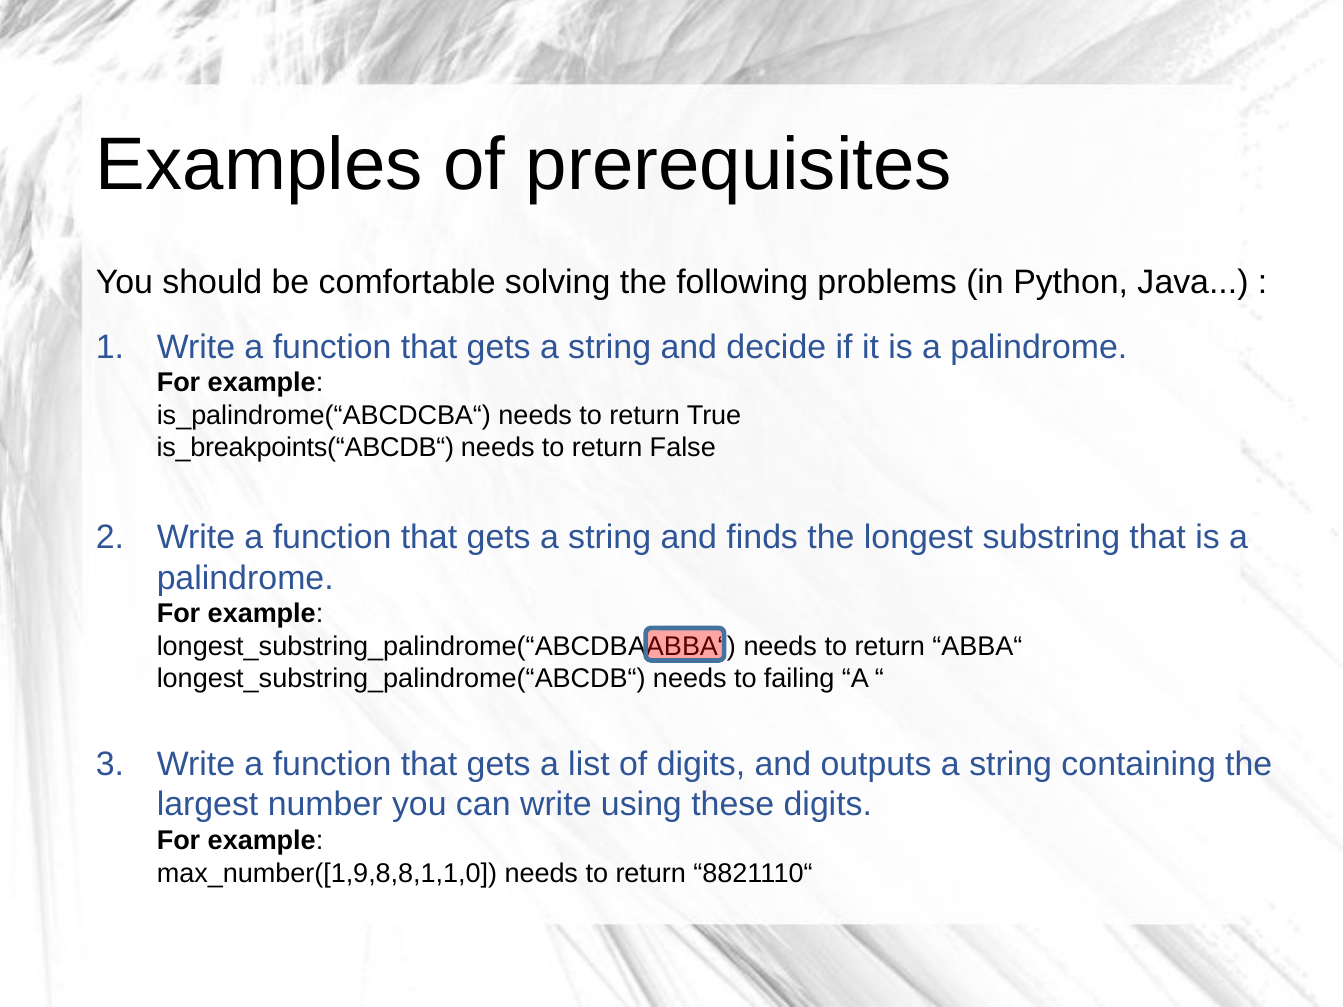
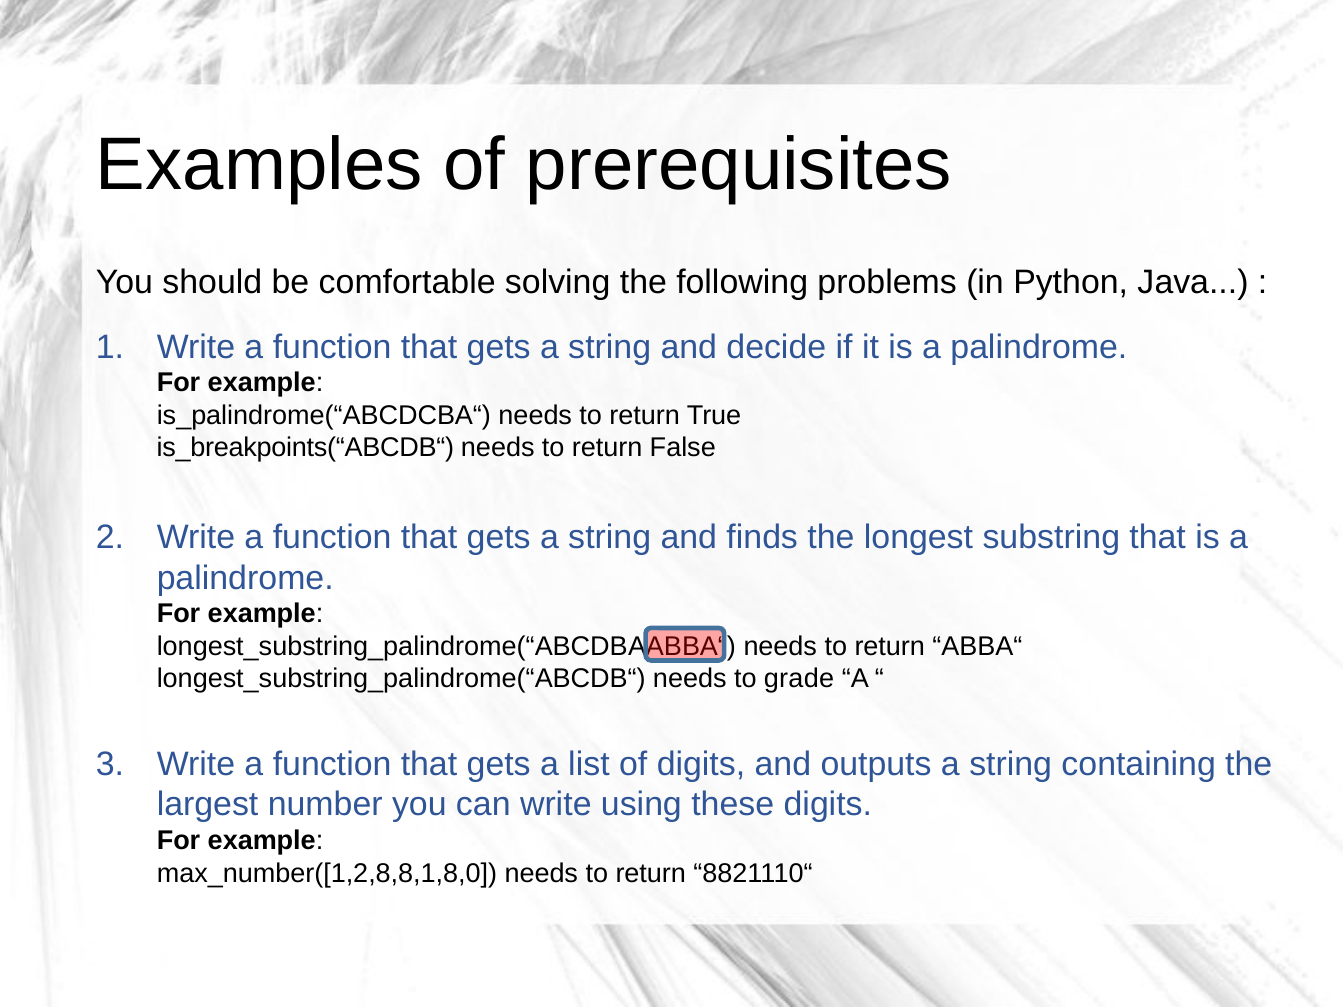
failing: failing -> grade (799, 679)
max_number([1,9,8,8,1,1,0: max_number([1,9,8,8,1,1,0 -> max_number([1,2,8,8,1,8,0 (327, 873)
